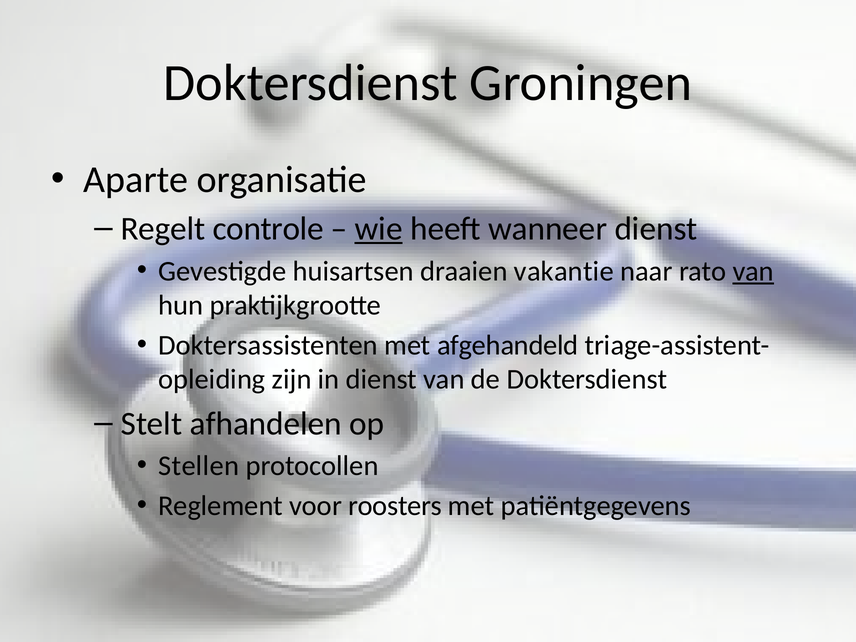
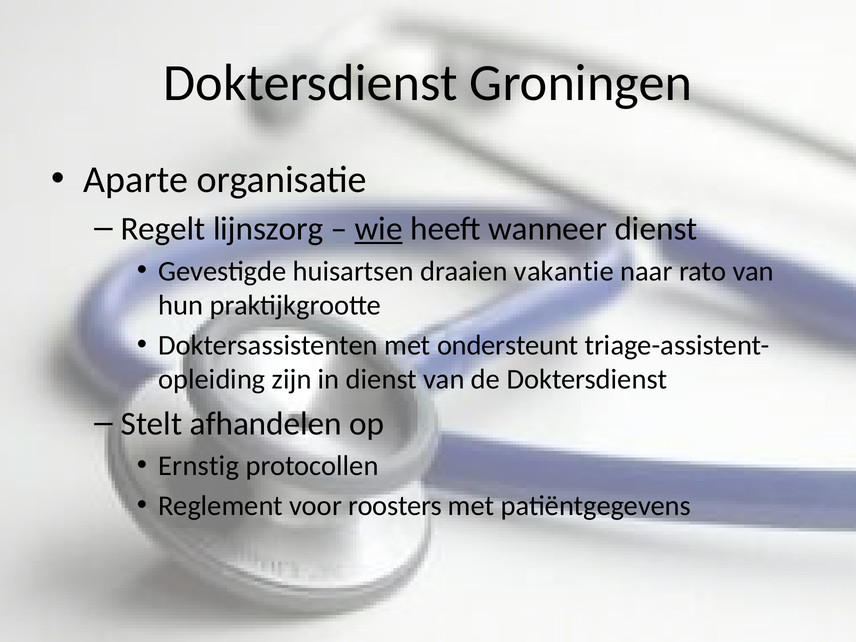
controle: controle -> lijnszorg (268, 229)
van underline: present -> none (753, 271)
afgehandeld: afgehandeld -> ondersteunt (508, 345)
Stellen: Stellen -> Ernstig (199, 466)
